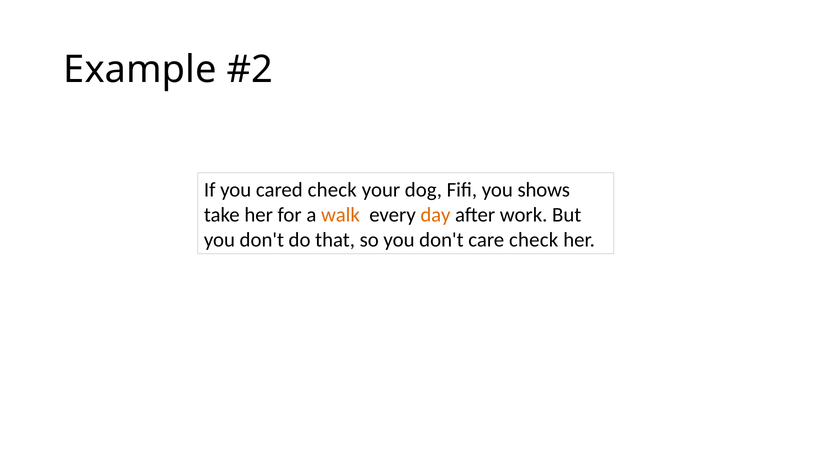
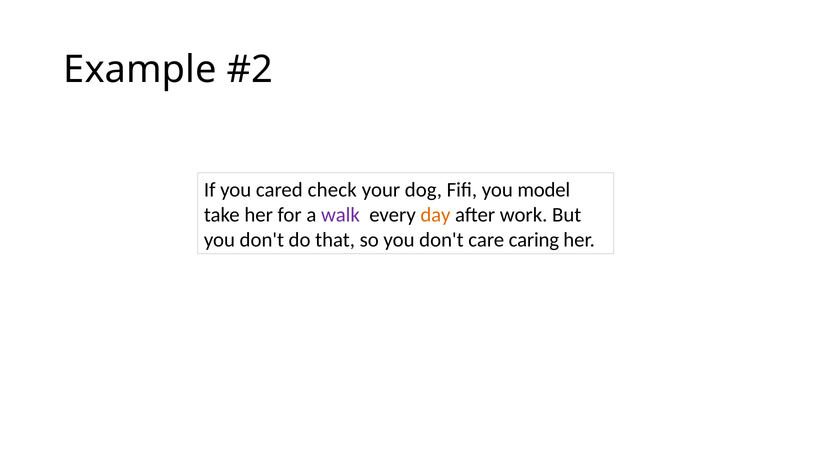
shows: shows -> model (544, 190)
walk colour: orange -> purple (340, 215)
care check: check -> caring (534, 240)
